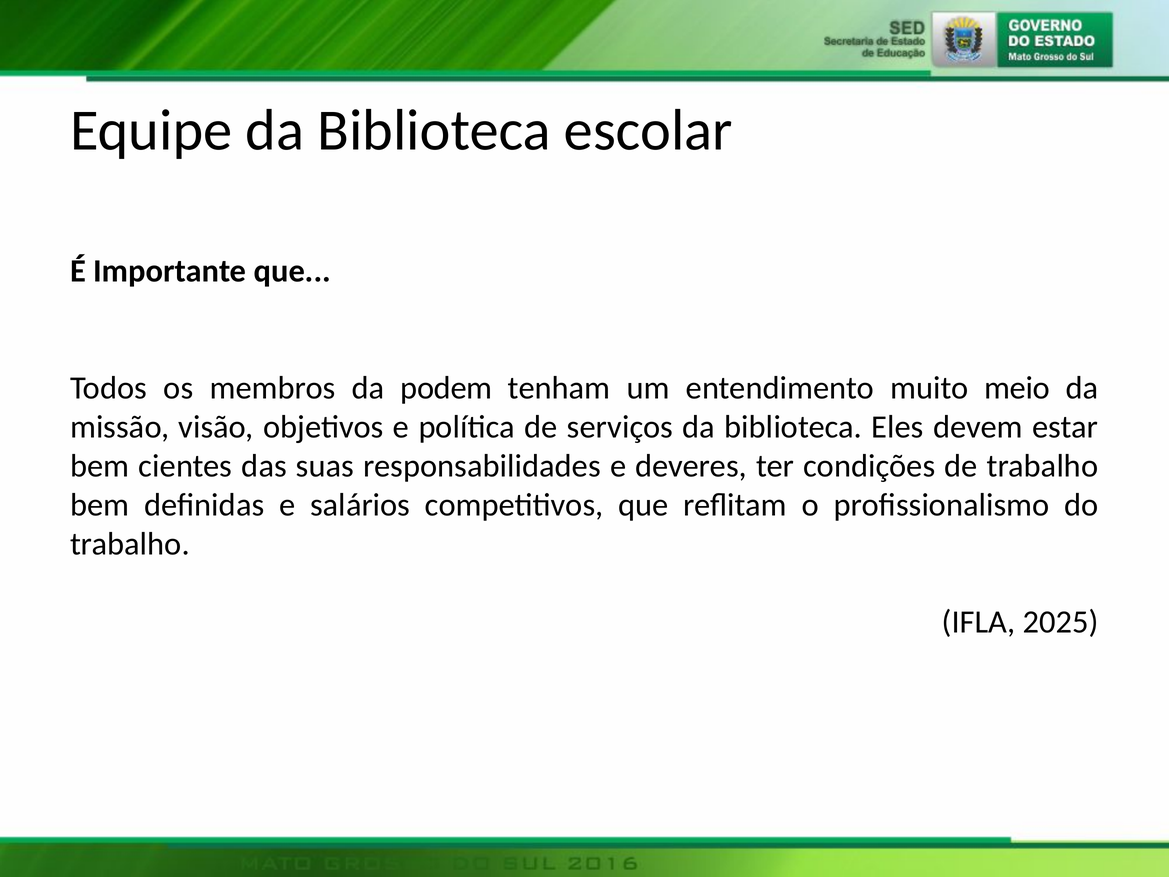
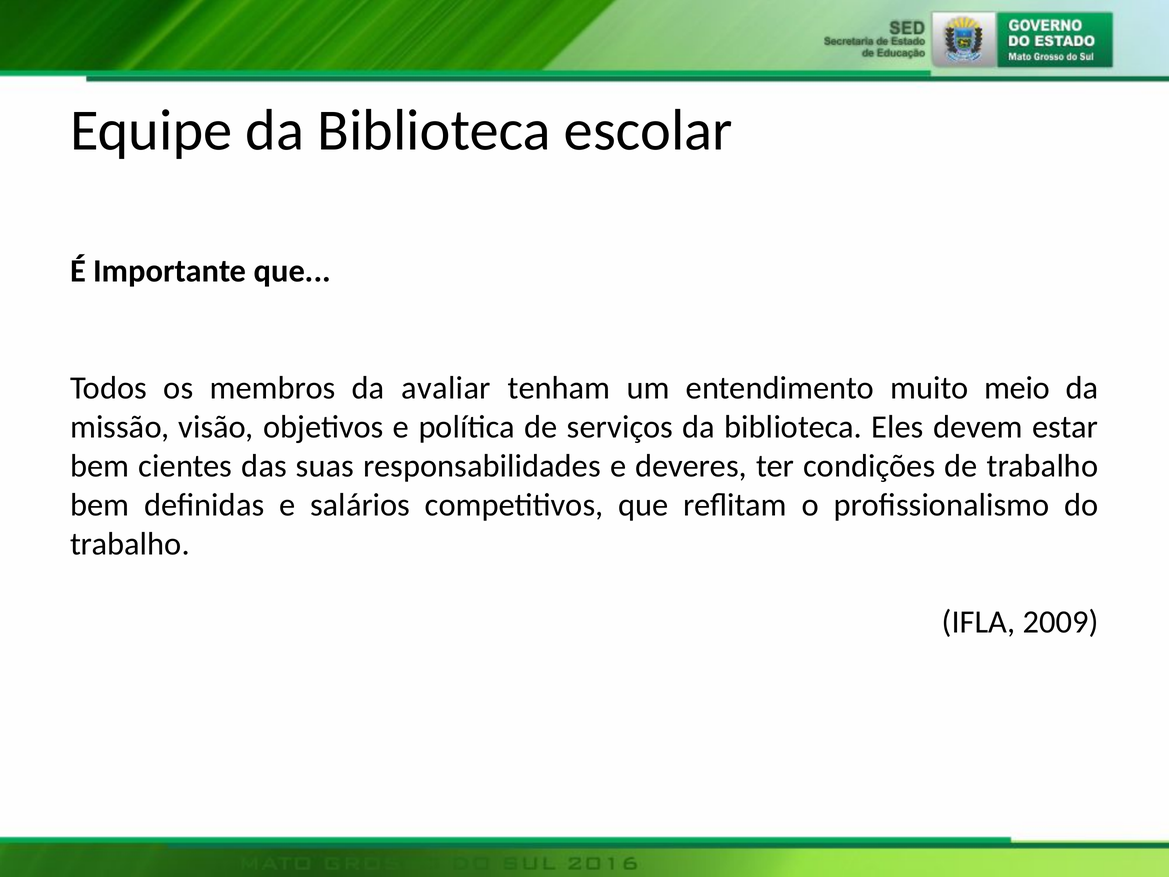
podem: podem -> avaliar (446, 388)
2025: 2025 -> 2009 (1061, 622)
